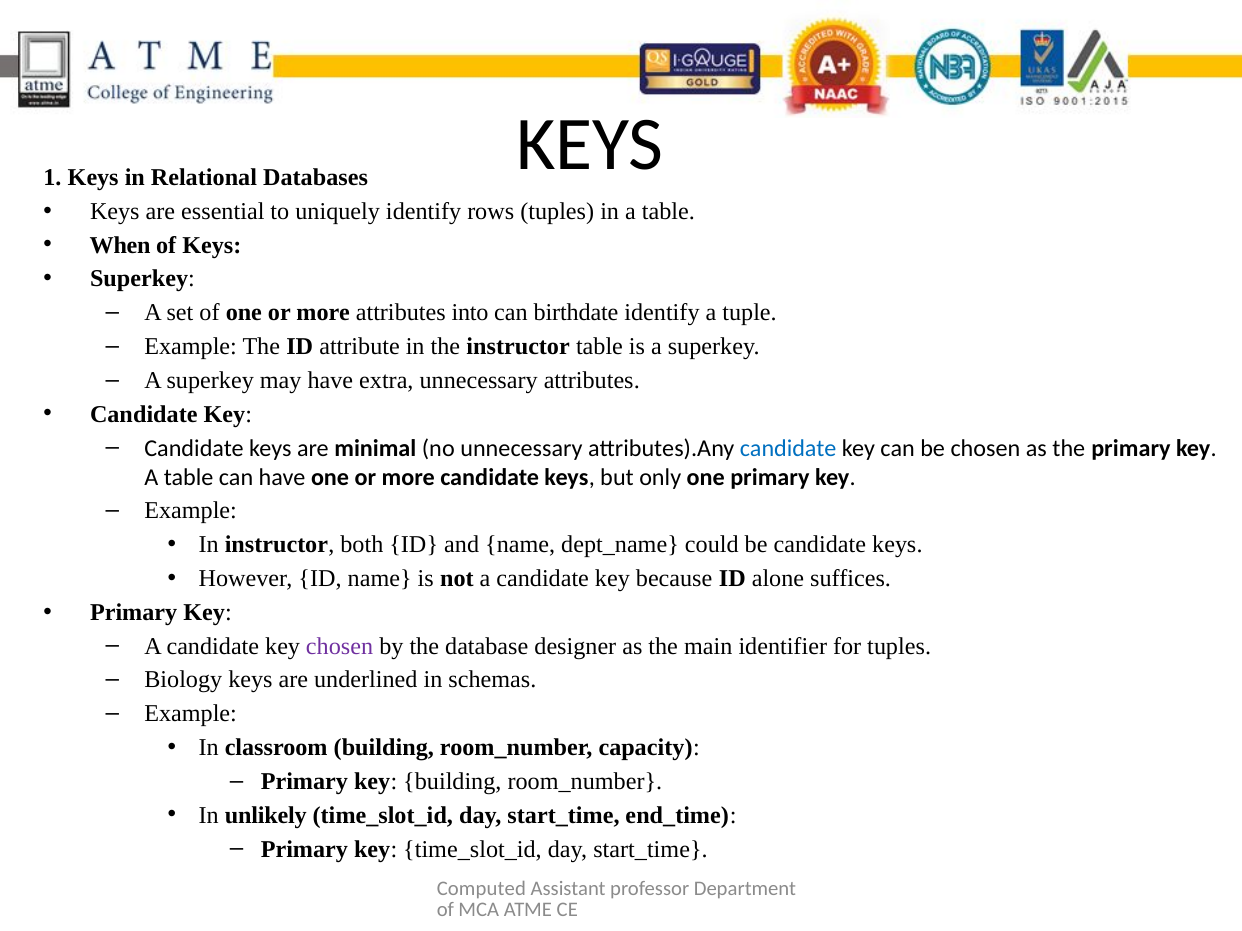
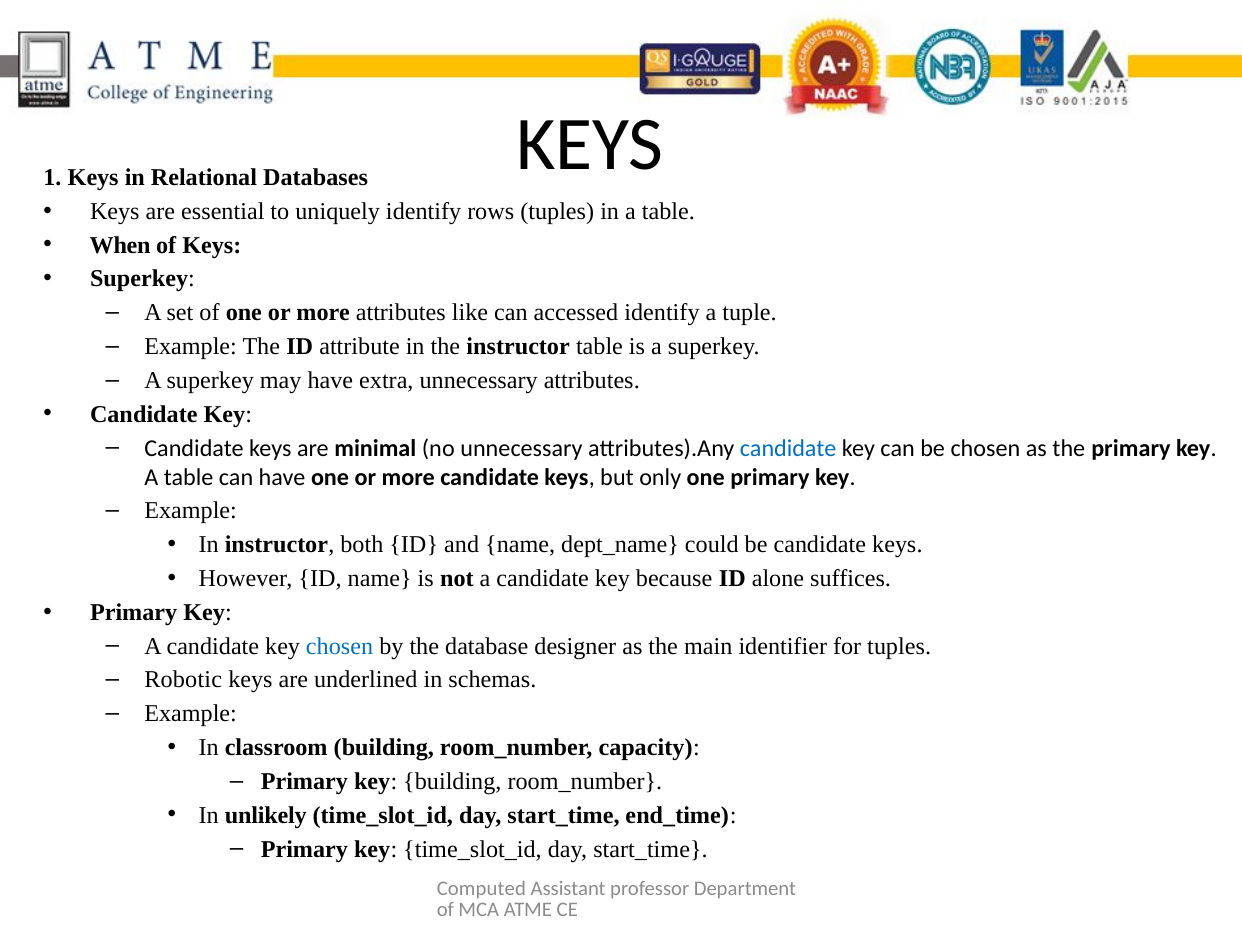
into: into -> like (470, 313)
birthdate: birthdate -> accessed (576, 313)
chosen colour: purple -> blue (340, 647)
Biology: Biology -> Robotic (183, 680)
